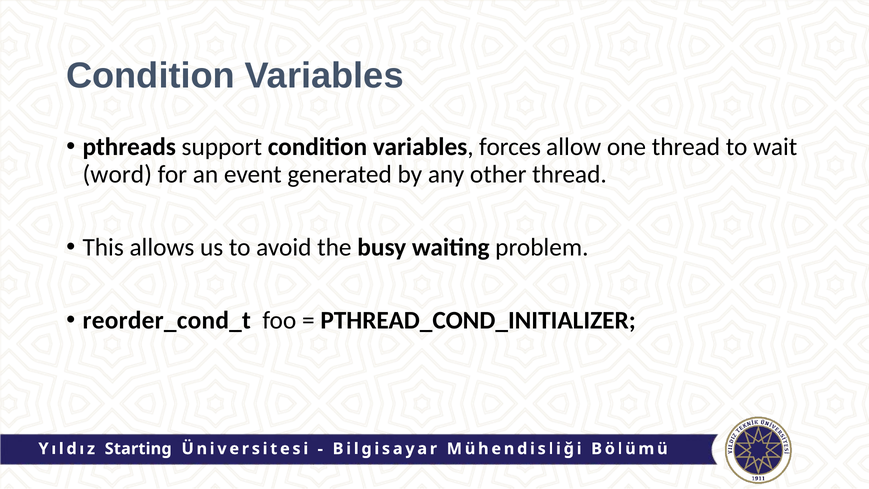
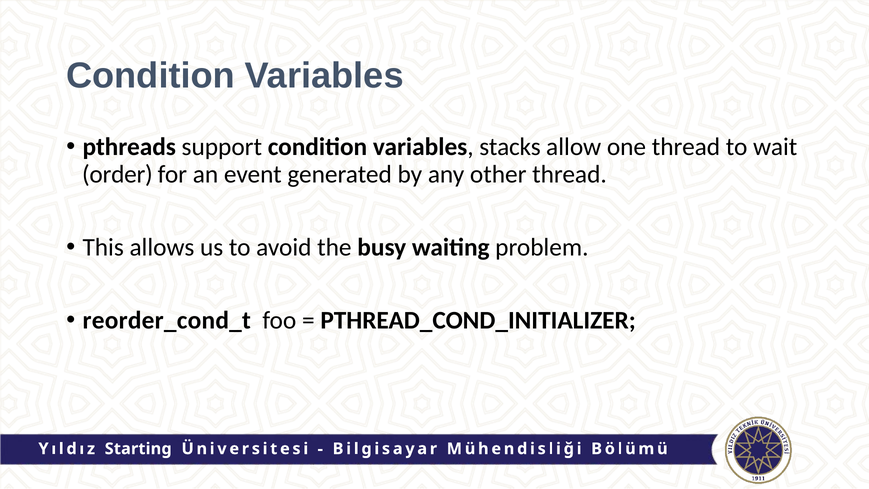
forces: forces -> stacks (510, 147)
word: word -> order (117, 174)
